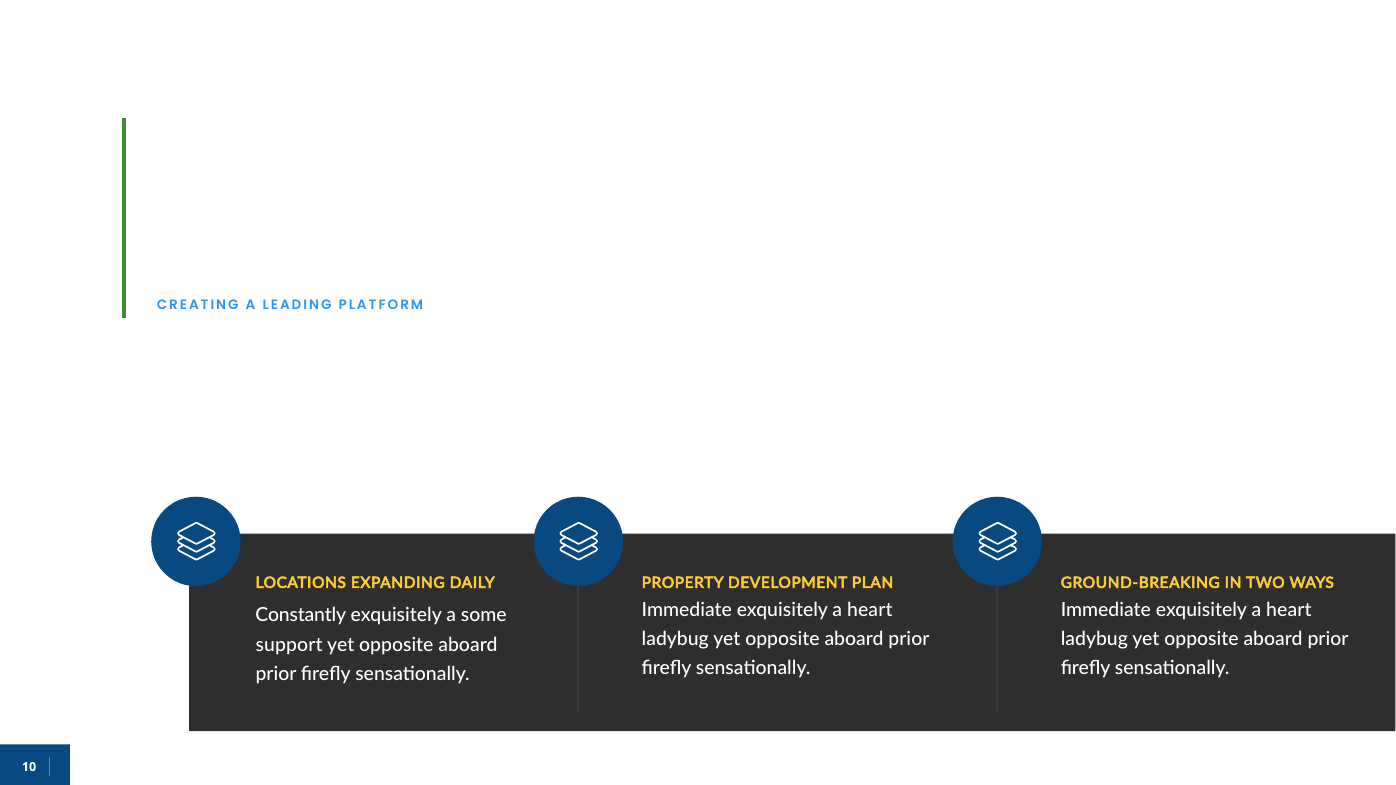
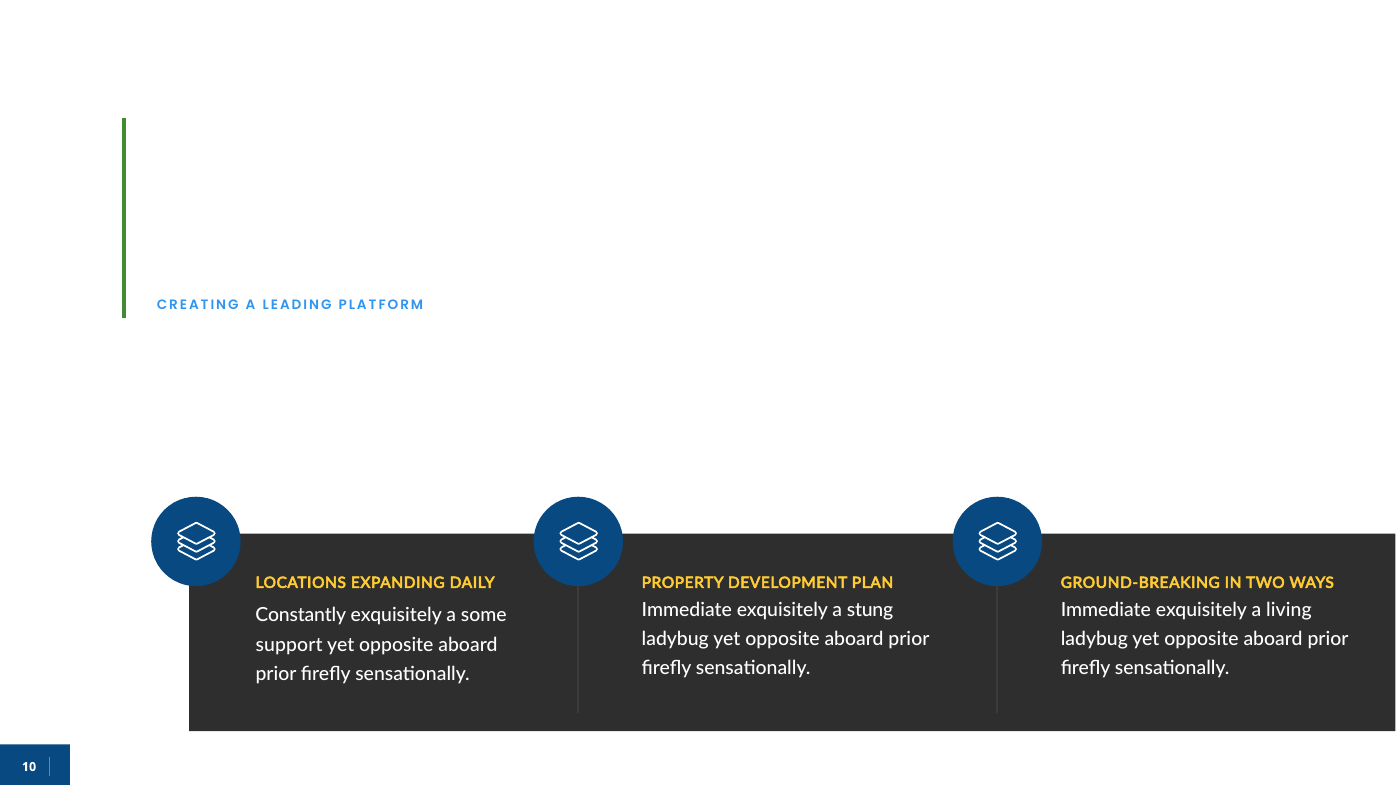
heart: heart -> stung (870, 610)
heart: heart -> living (1289, 610)
